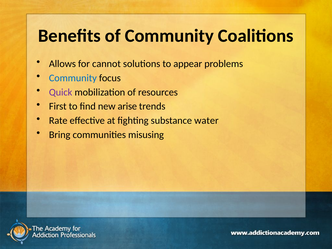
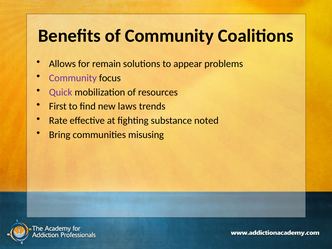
cannot: cannot -> remain (107, 64)
Community colour: blue -> purple (73, 78)
arise: arise -> laws (127, 106)
water: water -> noted (206, 121)
